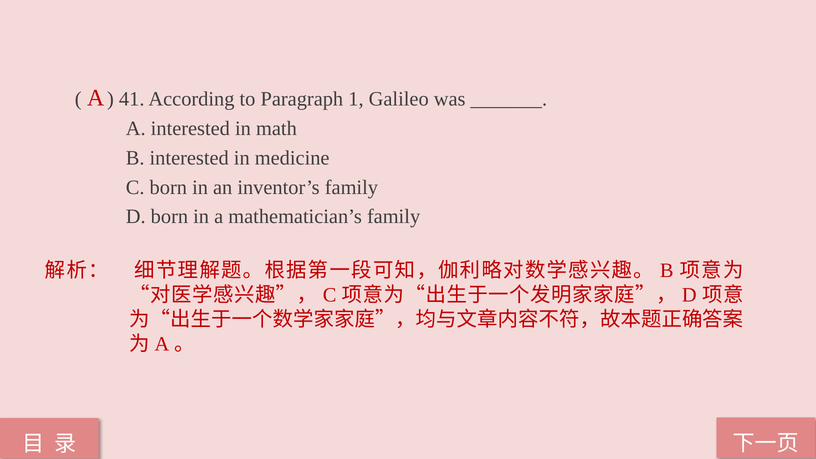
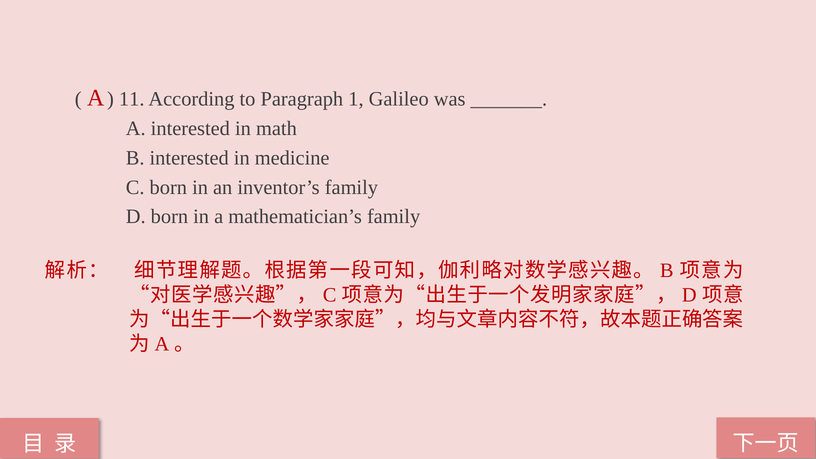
41: 41 -> 11 (132, 99)
